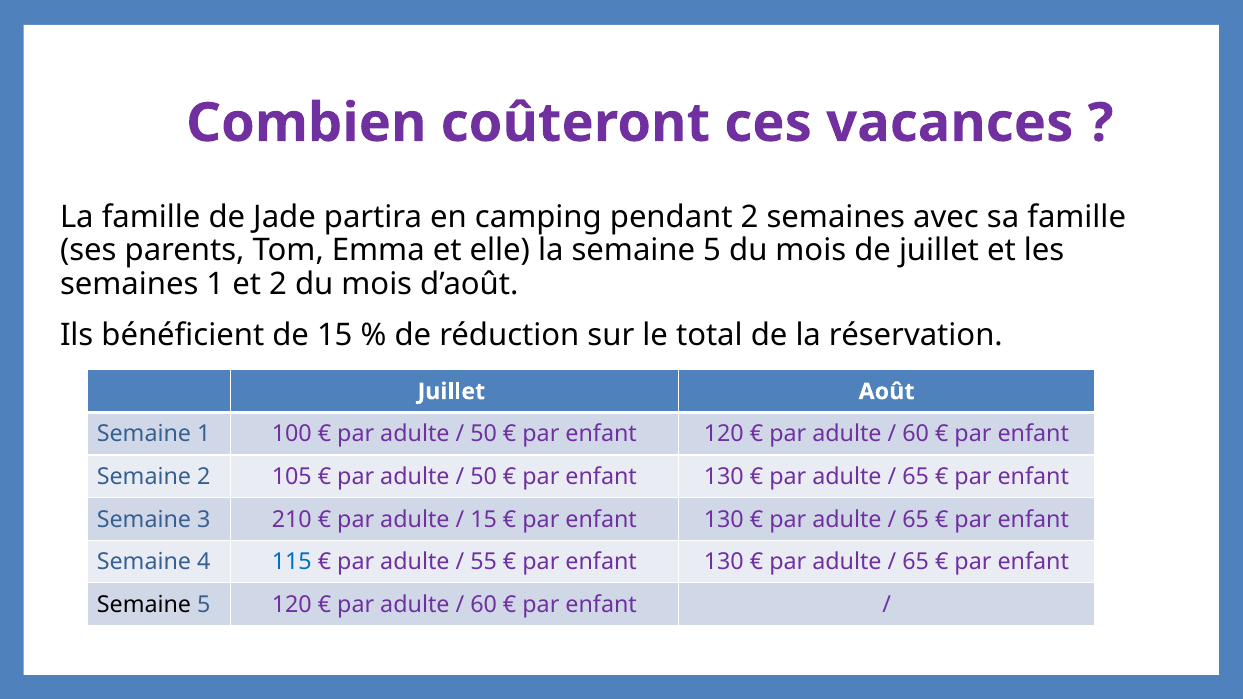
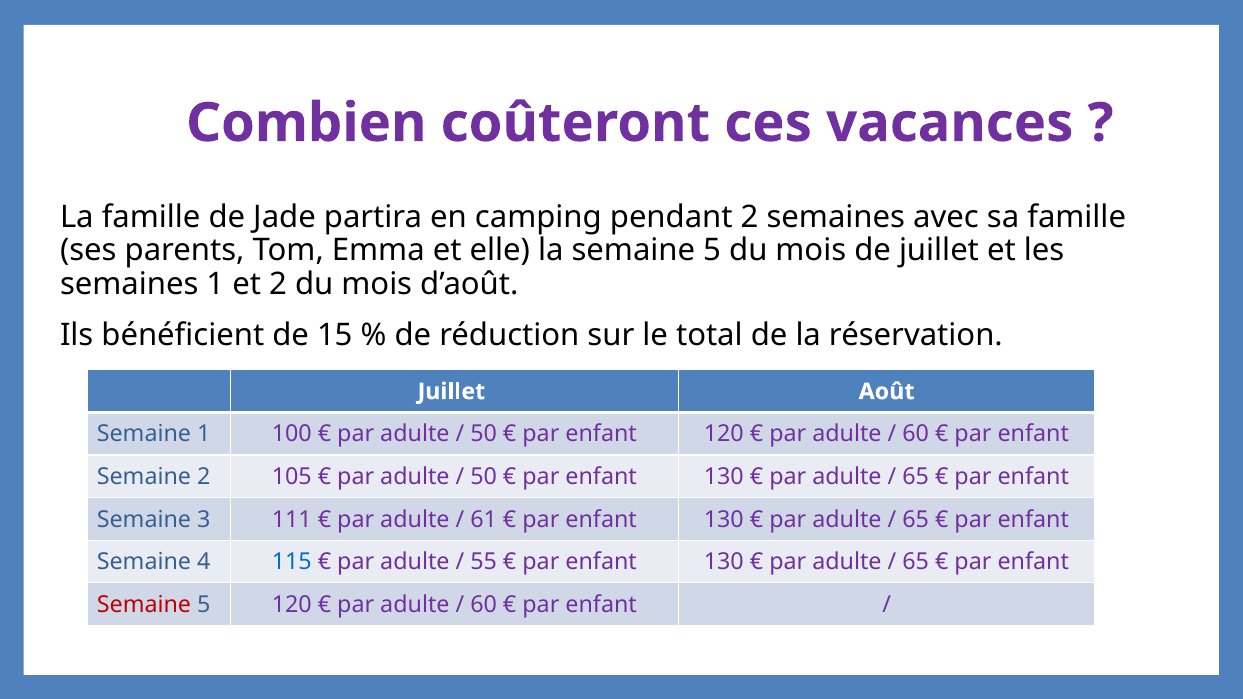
210: 210 -> 111 (292, 520)
15: 15 -> 61 (484, 520)
Semaine colour: black -> red (144, 605)
